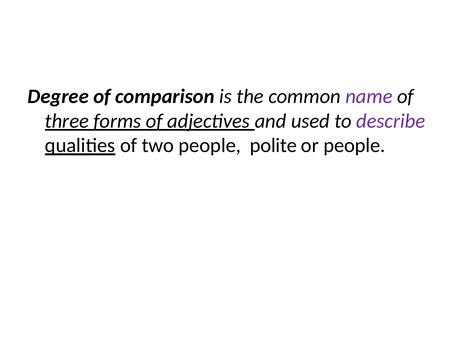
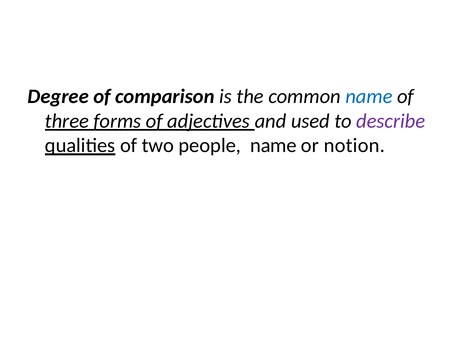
name colour: purple -> blue (369, 97)
people polite: polite -> name (273, 146)
or people: people -> notion (354, 146)
